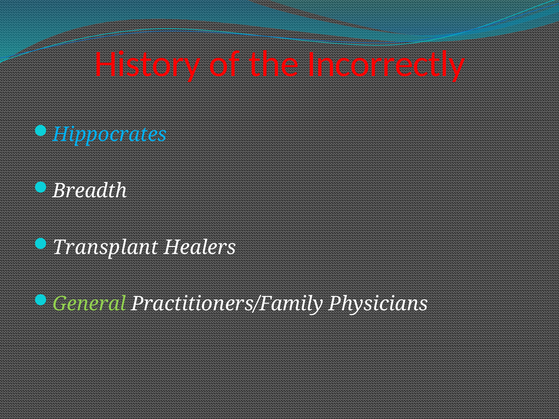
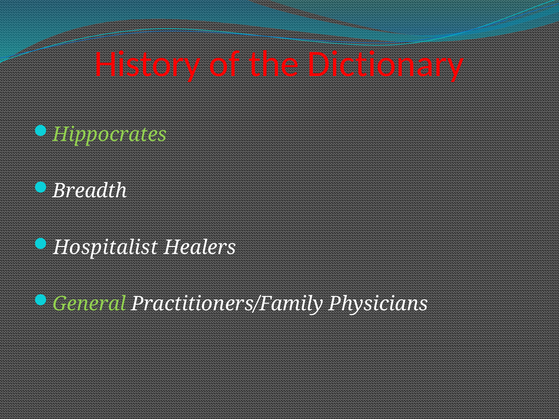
Incorrectly: Incorrectly -> Dictionary (386, 64)
Hippocrates colour: light blue -> light green (110, 135)
Transplant: Transplant -> Hospitalist (105, 248)
